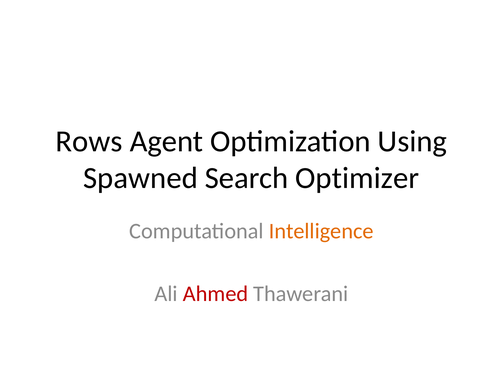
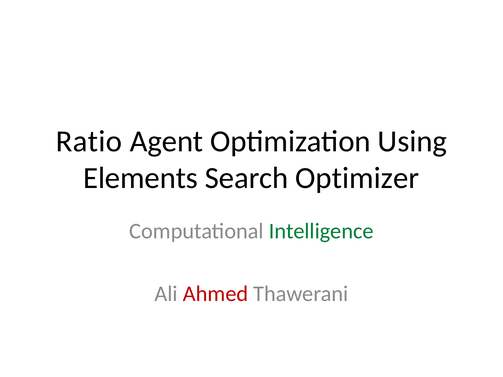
Rows: Rows -> Ratio (89, 141)
Spawned: Spawned -> Elements (141, 178)
Intelligence colour: orange -> green (321, 231)
